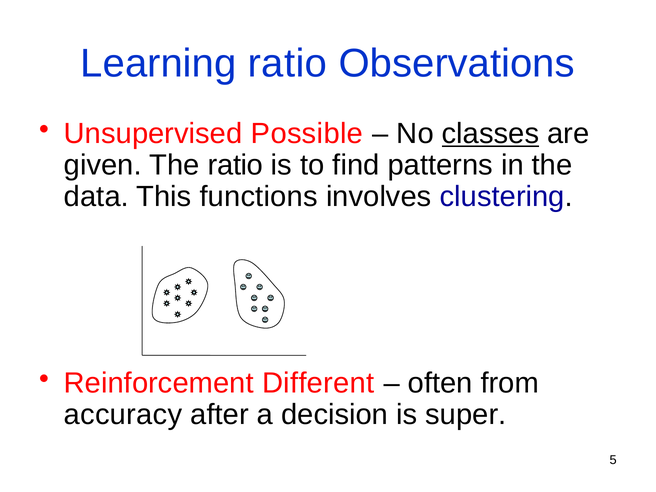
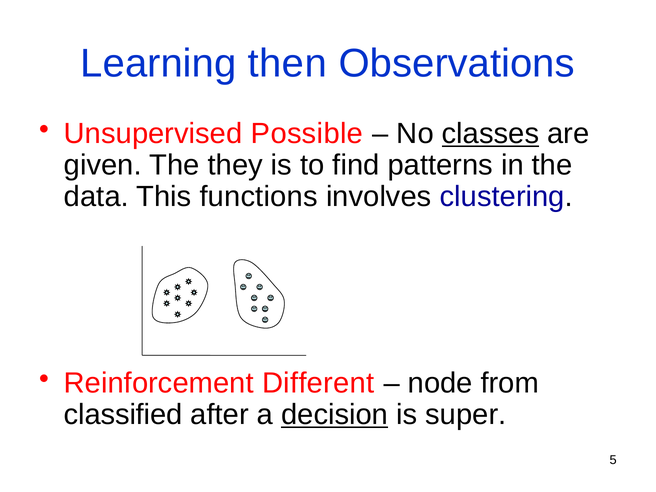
Learning ratio: ratio -> then (287, 64)
The ratio: ratio -> they (235, 165)
often: often -> node (440, 383)
accuracy: accuracy -> classified (123, 415)
decision underline: none -> present (335, 415)
